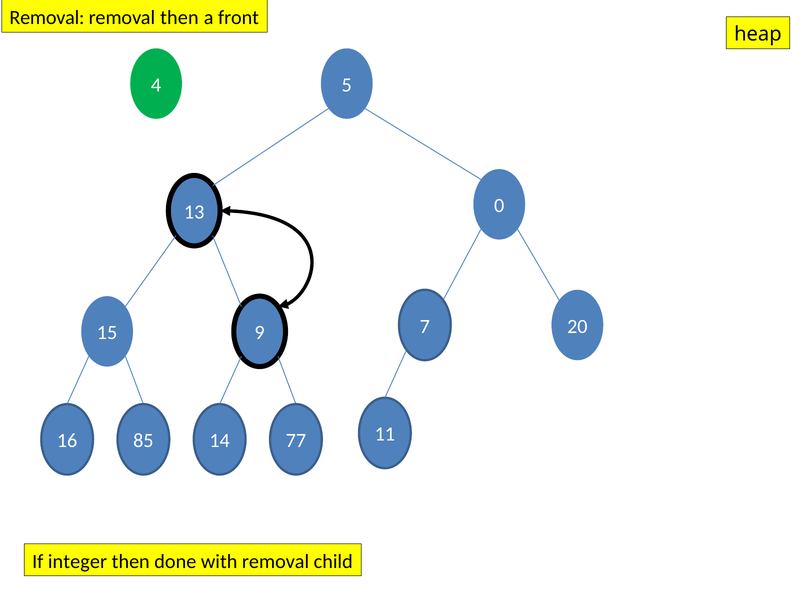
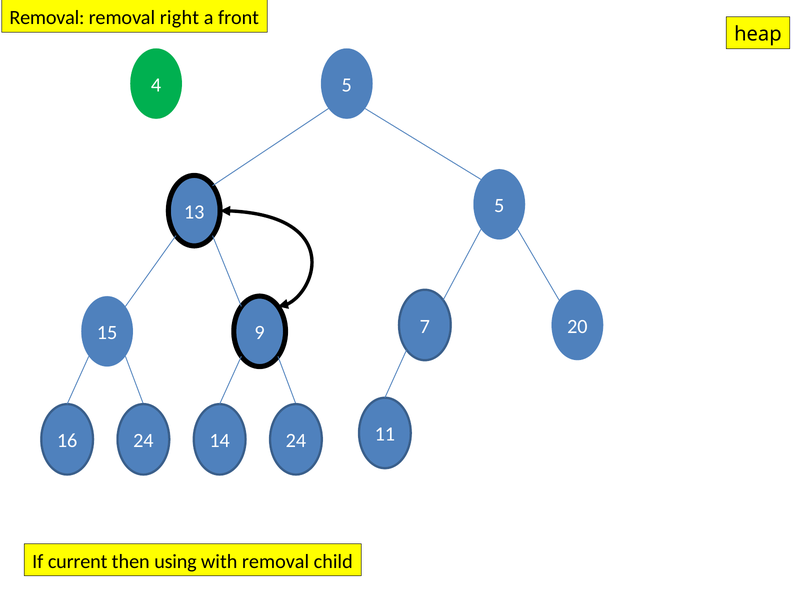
removal then: then -> right (179, 17)
13 0: 0 -> 5 (499, 206)
16 85: 85 -> 24 (143, 441)
14 77: 77 -> 24 (296, 441)
integer: integer -> current (78, 562)
done: done -> using (175, 562)
